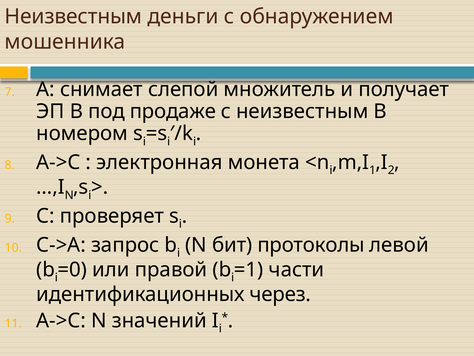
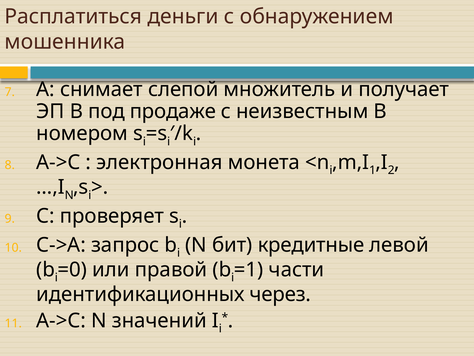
Неизвестным: Неизвестным -> Расплатиться (73, 16)
протоколы: протоколы -> кредитные (311, 245)
